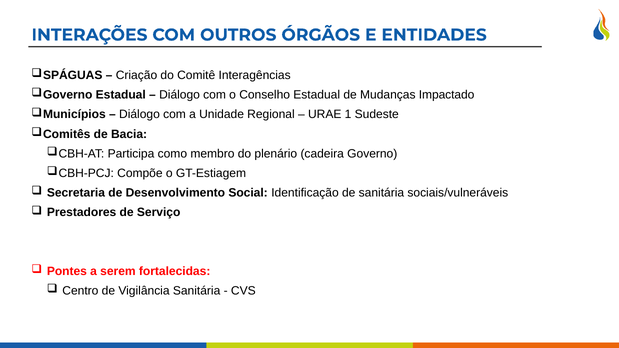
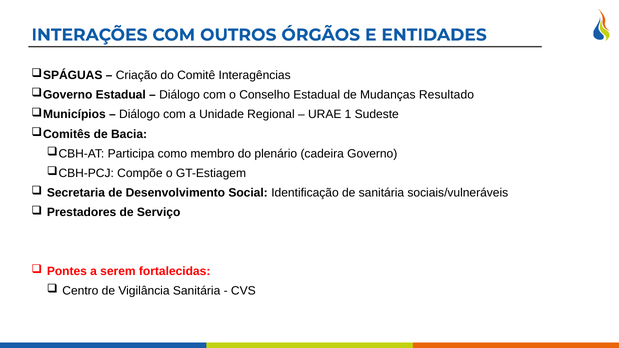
Impactado: Impactado -> Resultado (446, 95)
